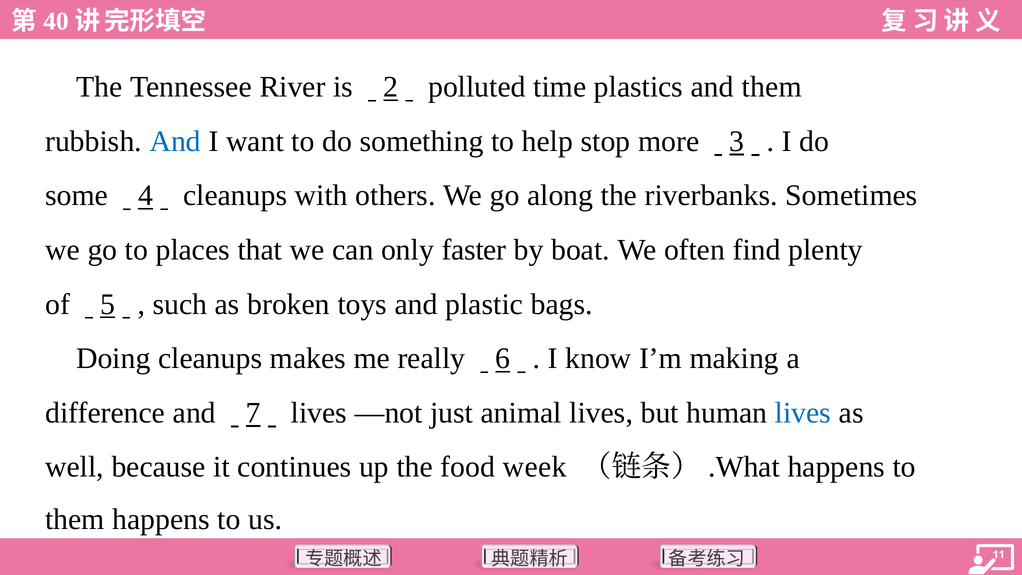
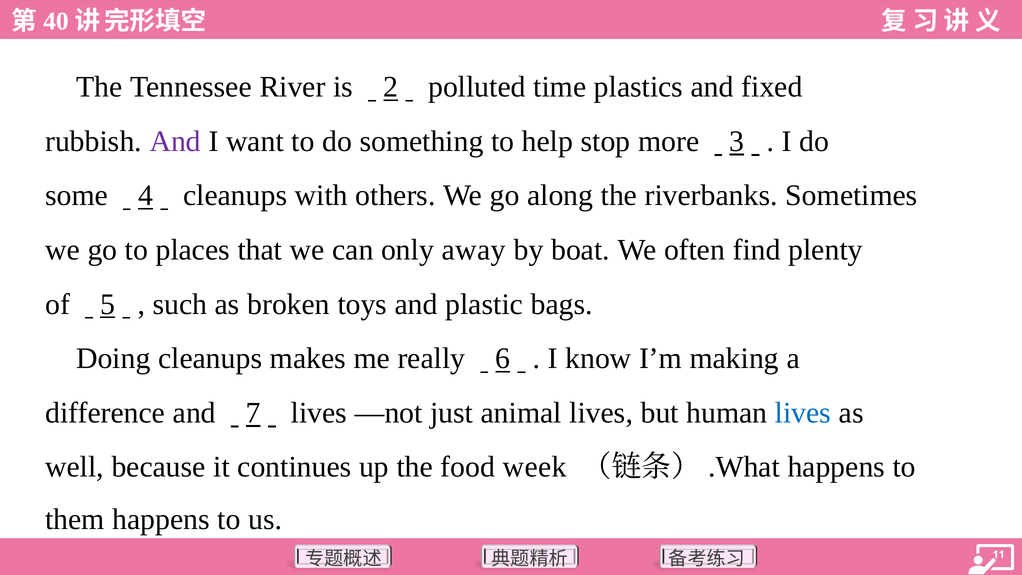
and them: them -> fixed (772, 87)
And colour: blue -> purple (175, 141)
faster: faster -> away (474, 250)
